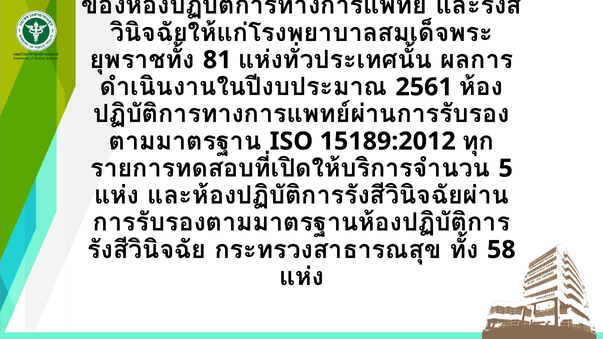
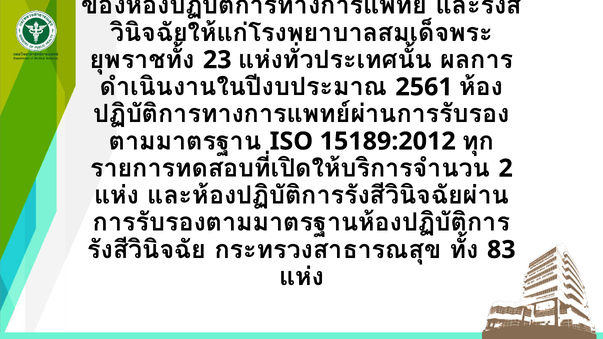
81: 81 -> 23 (217, 60)
5: 5 -> 2 (506, 168)
58: 58 -> 83 (501, 250)
